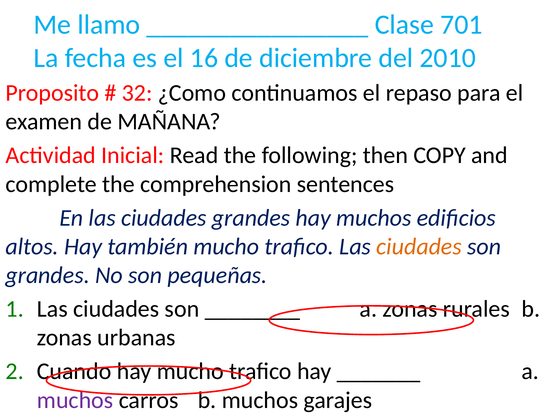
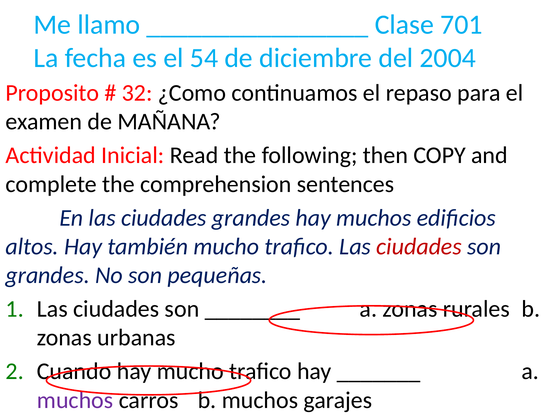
16: 16 -> 54 (204, 58)
2010: 2010 -> 2004 (448, 58)
ciudades colour: orange -> red (419, 247)
